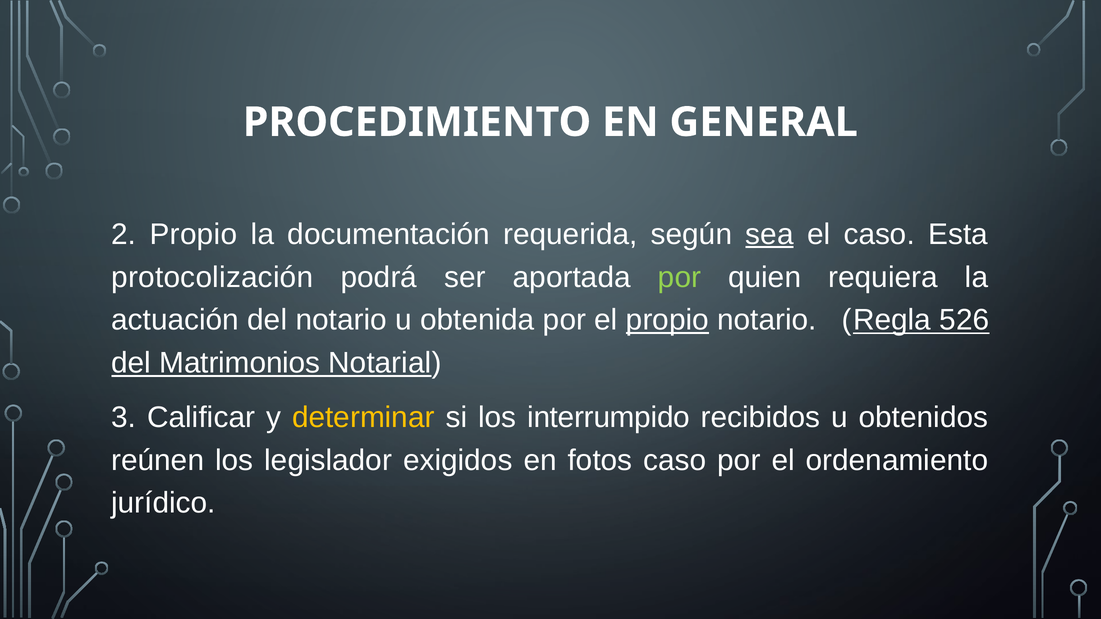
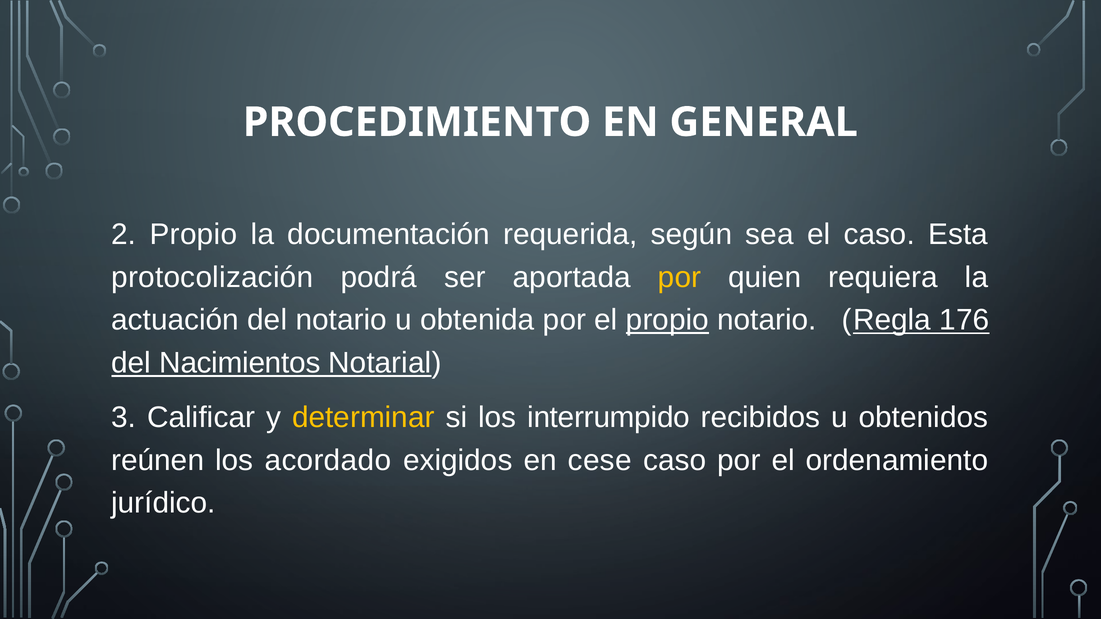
sea underline: present -> none (770, 234)
por colour: light green -> yellow (679, 277)
526: 526 -> 176 (964, 320)
Matrimonios: Matrimonios -> Nacimientos (240, 363)
legislador: legislador -> acordado (328, 460)
fotos: fotos -> cese (600, 460)
